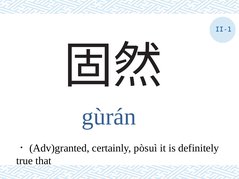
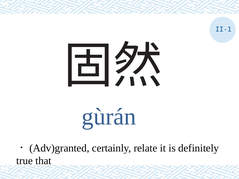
pòsuì: pòsuì -> relate (146, 148)
